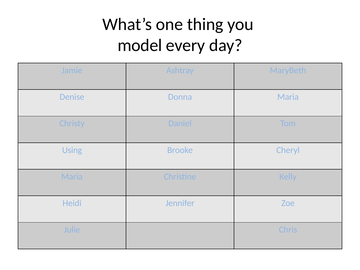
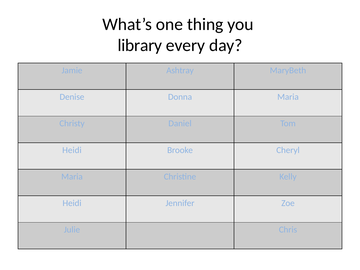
model: model -> library (140, 45)
Using: Using -> Heidi (72, 150)
